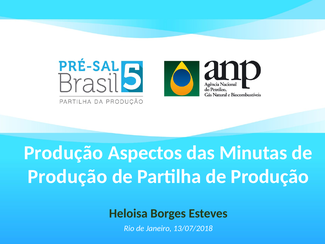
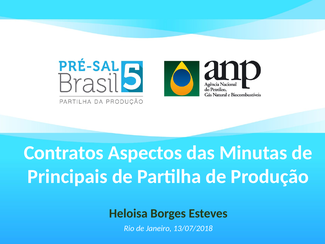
Produção: Produção -> Contratos (64, 153)
Produção: Produção -> Principais (67, 176)
